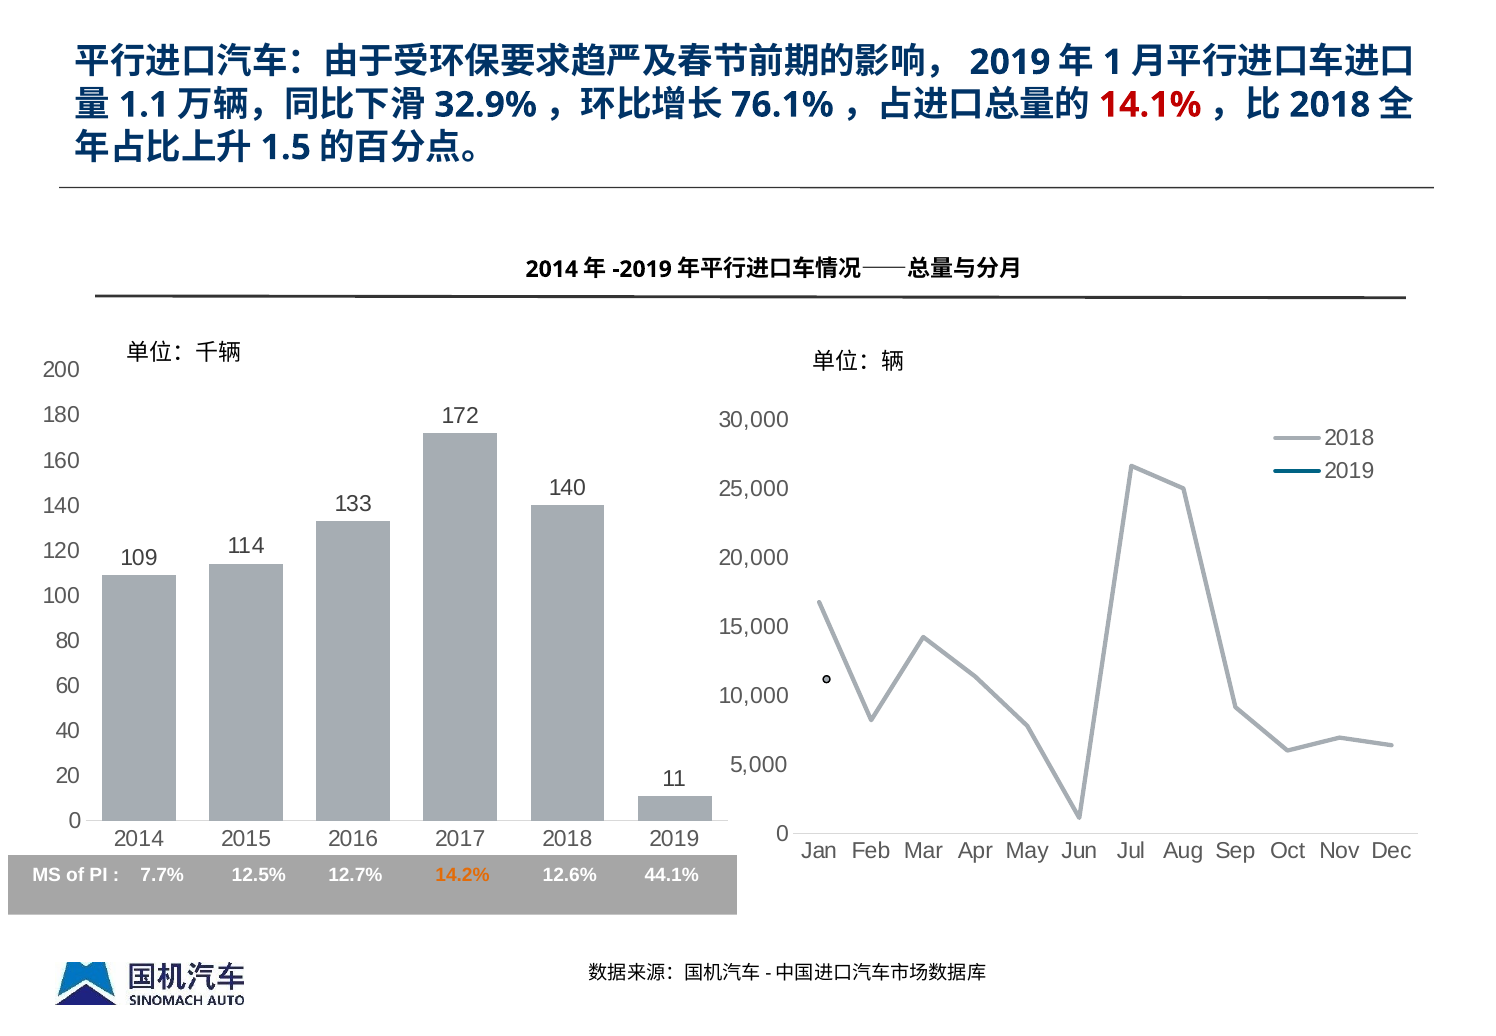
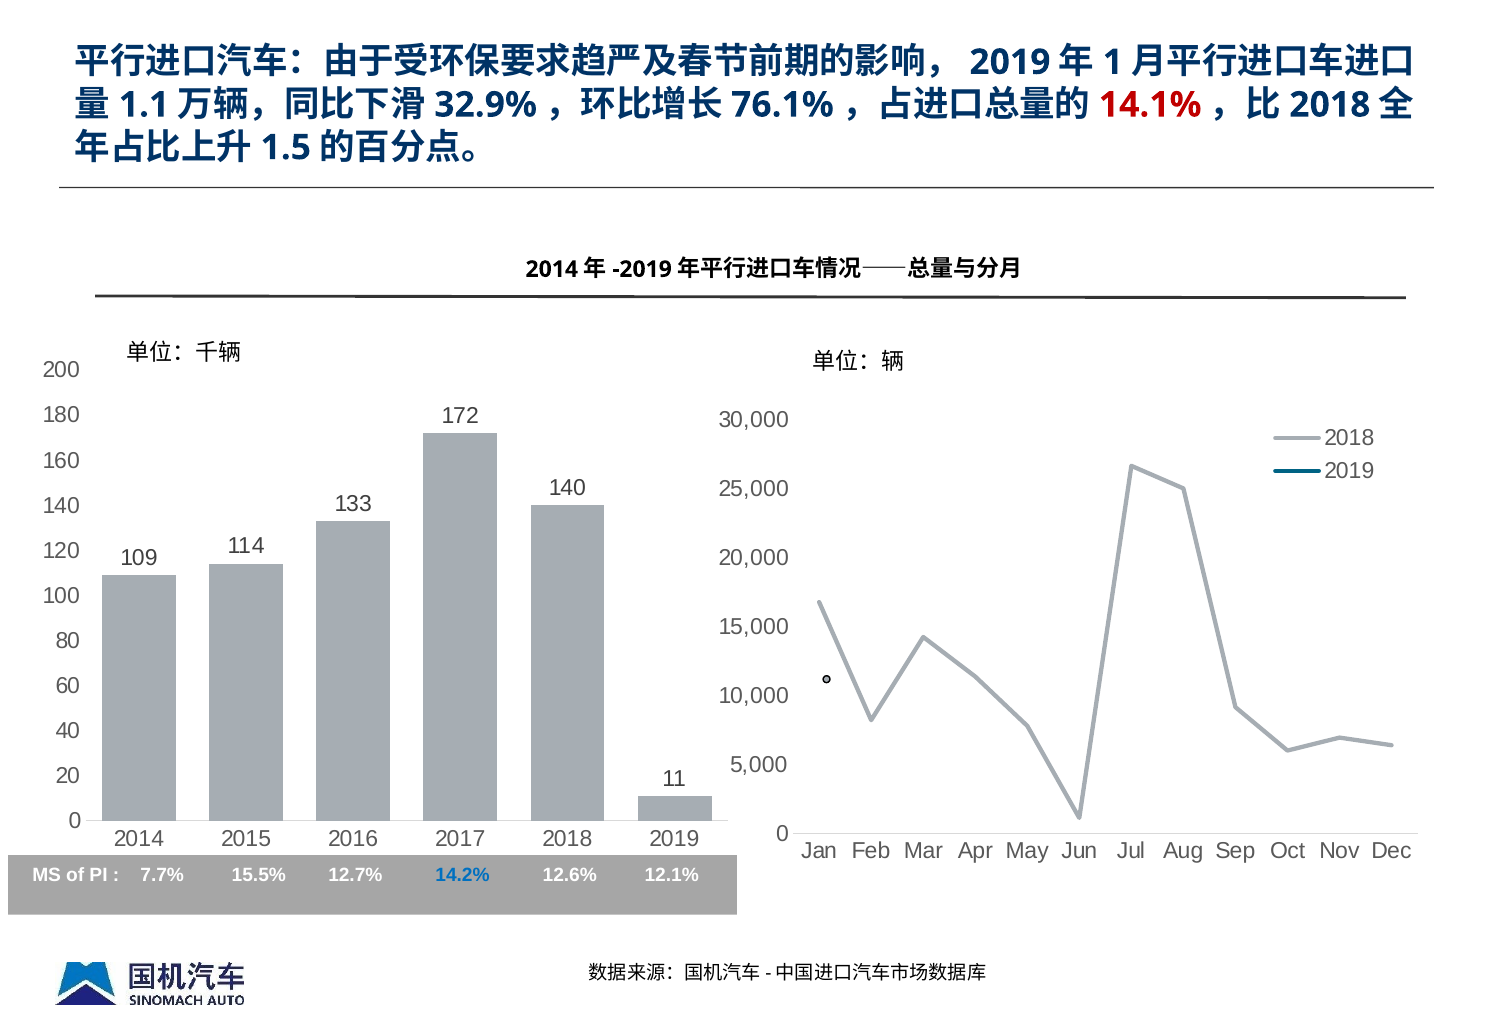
12.5%: 12.5% -> 15.5% (259, 874)
14.2% colour: orange -> blue (463, 874)
44.1%: 44.1% -> 12.1% (672, 874)
